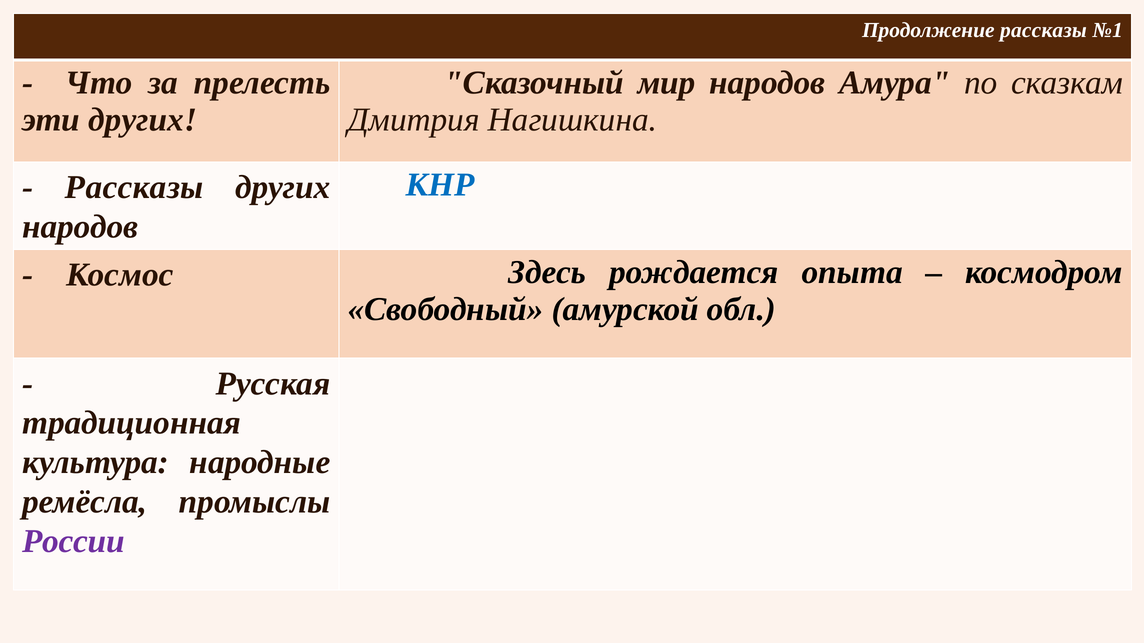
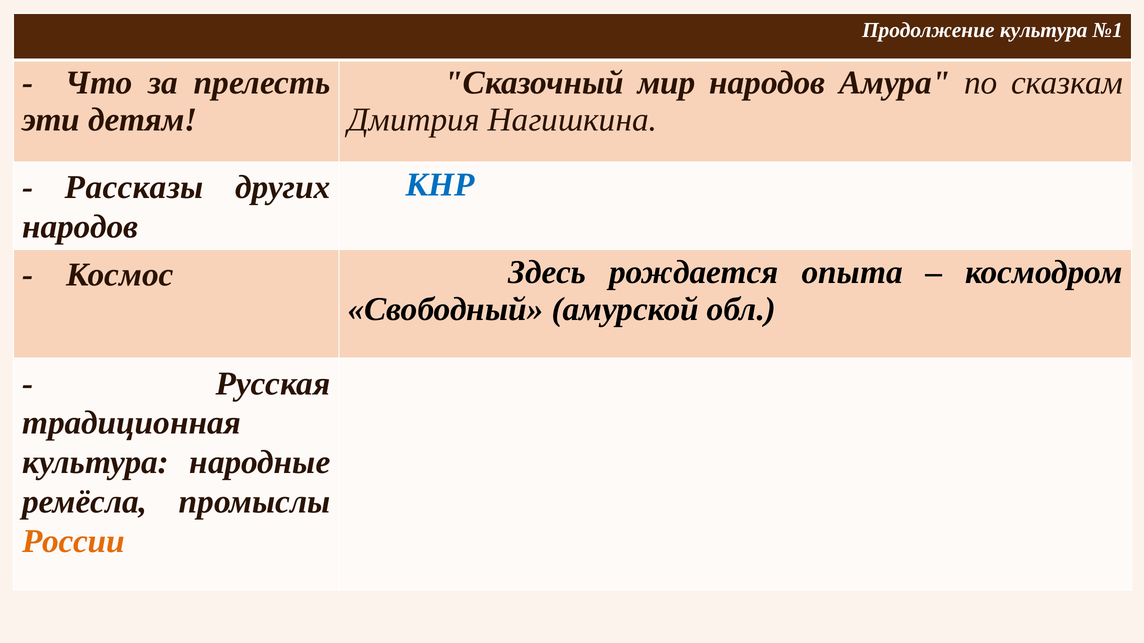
Продолжение рассказы: рассказы -> культура (1044, 30)
эти других: других -> детям (143, 120)
России colour: purple -> orange (73, 542)
